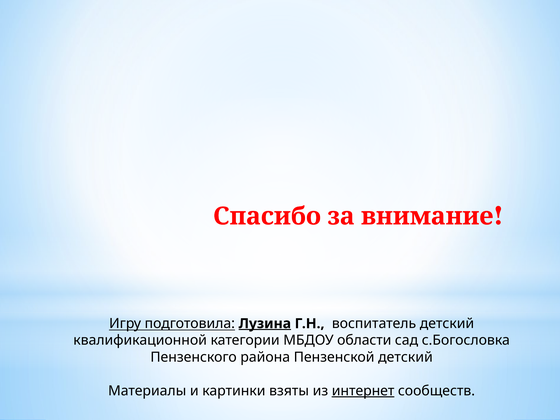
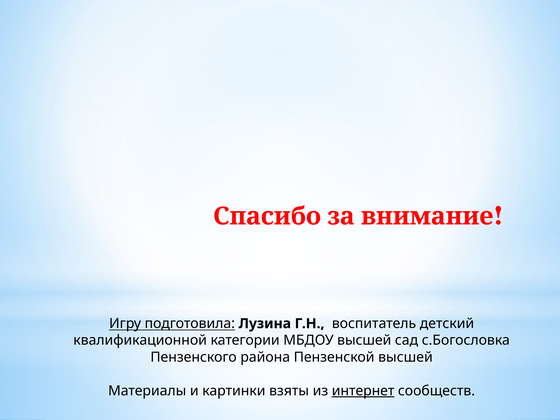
Лузина underline: present -> none (265, 324)
МБДОУ области: области -> высшей (364, 340)
Пензенской детский: детский -> высшей (405, 357)
